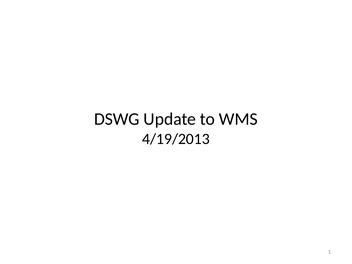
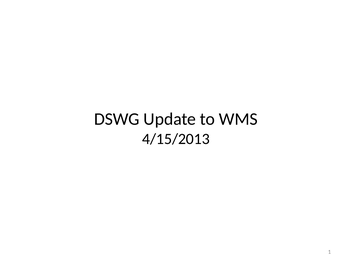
4/19/2013: 4/19/2013 -> 4/15/2013 (176, 139)
